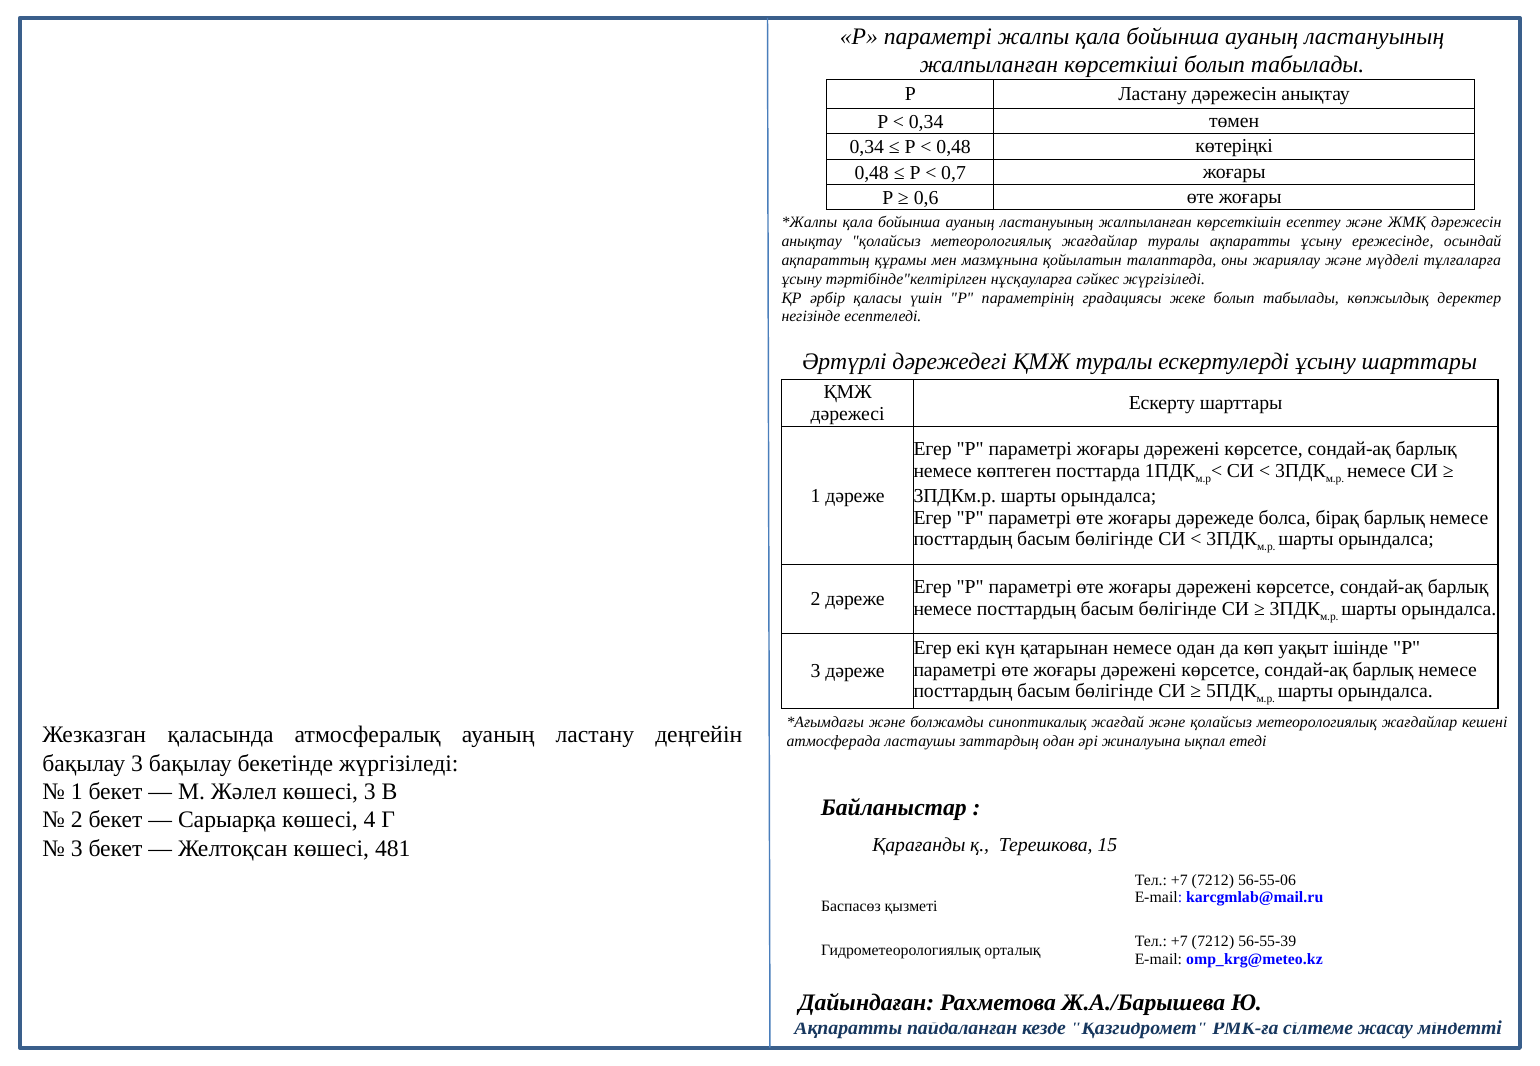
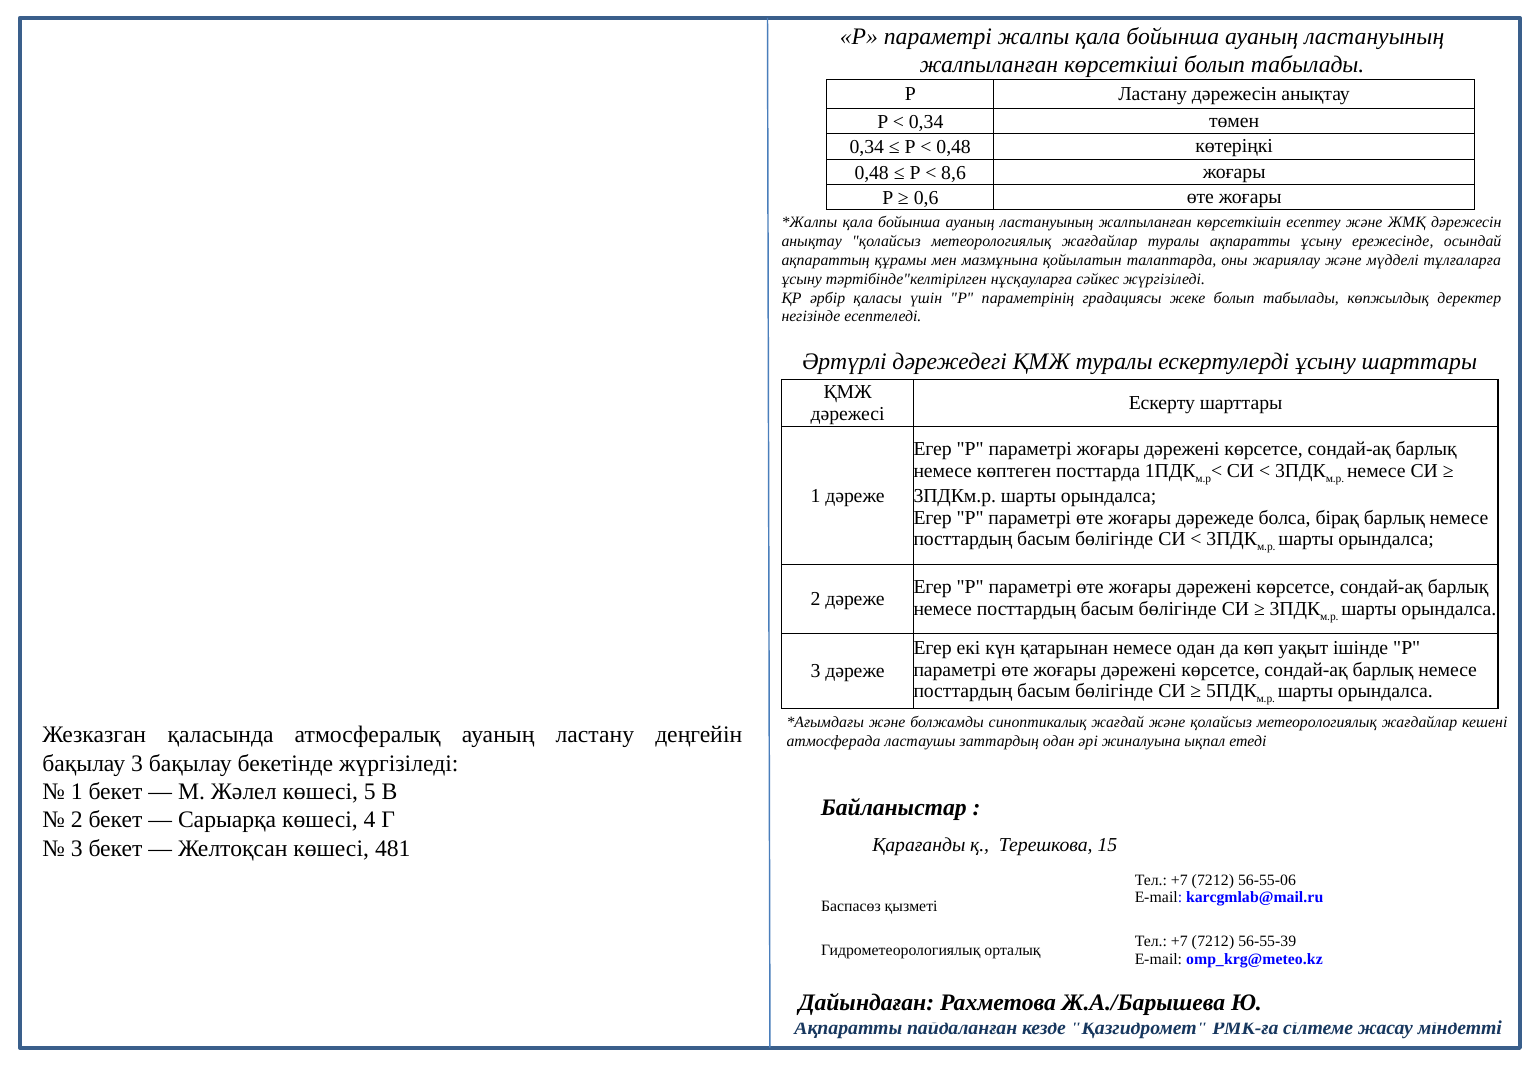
0,7: 0,7 -> 8,6 (954, 173)
көшесі 3: 3 -> 5 (370, 792)
